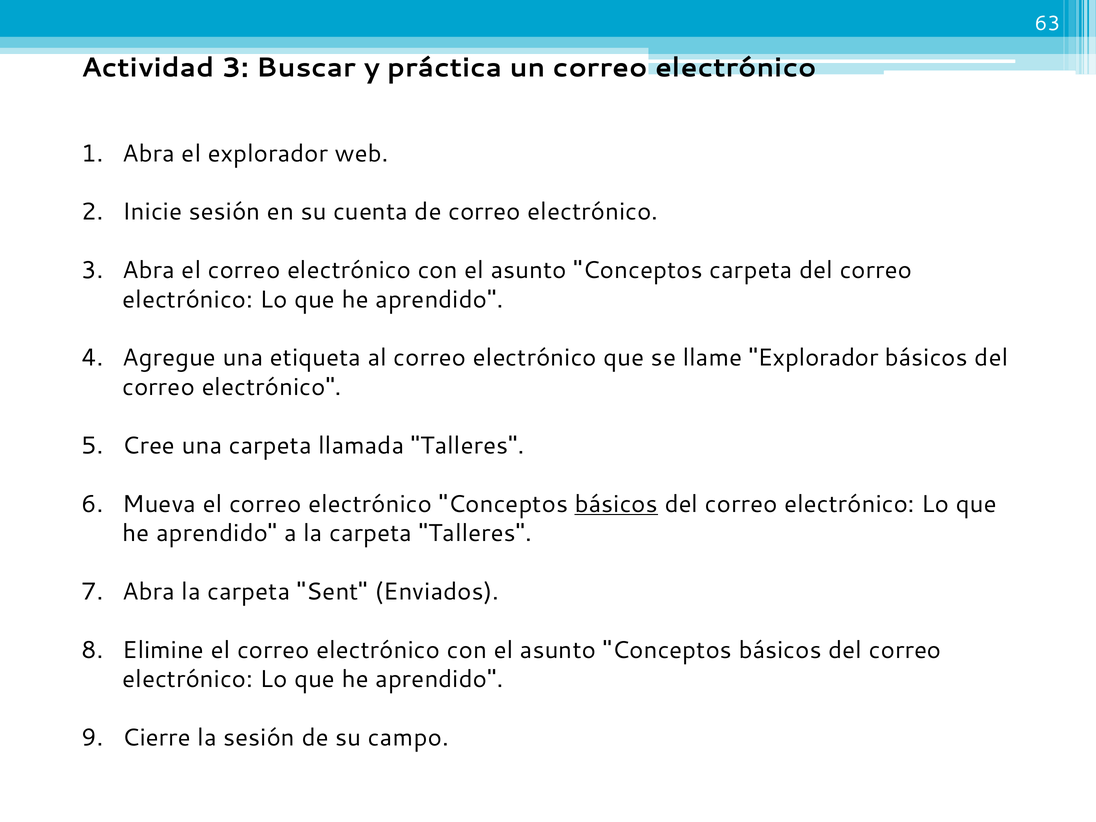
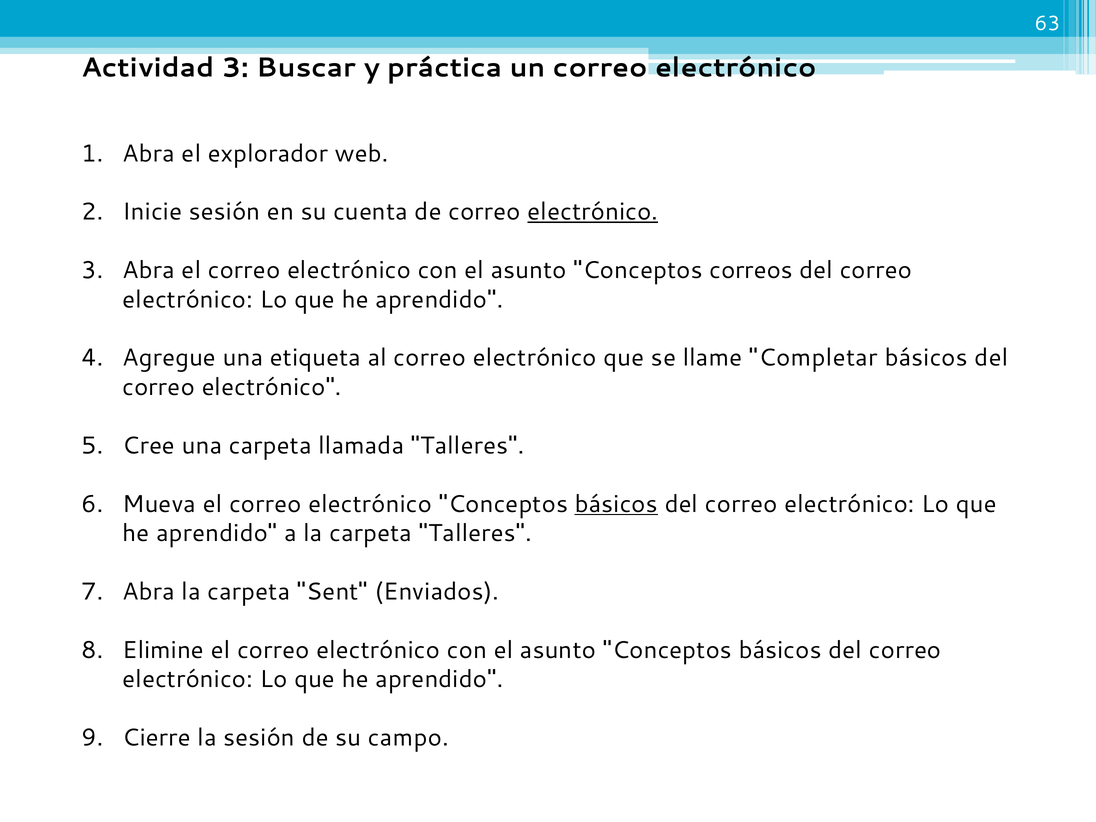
electrónico underline: none -> present (593, 212)
Conceptos carpeta: carpeta -> correos (751, 270)
llame Explorador: Explorador -> Completar (813, 358)
